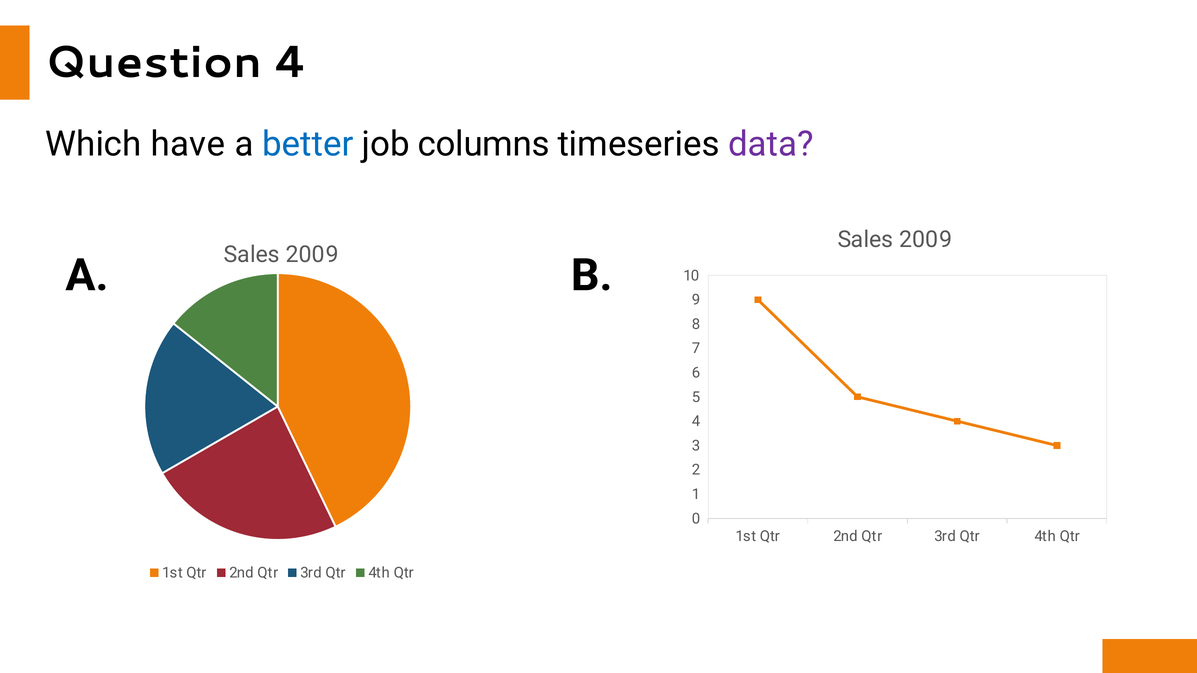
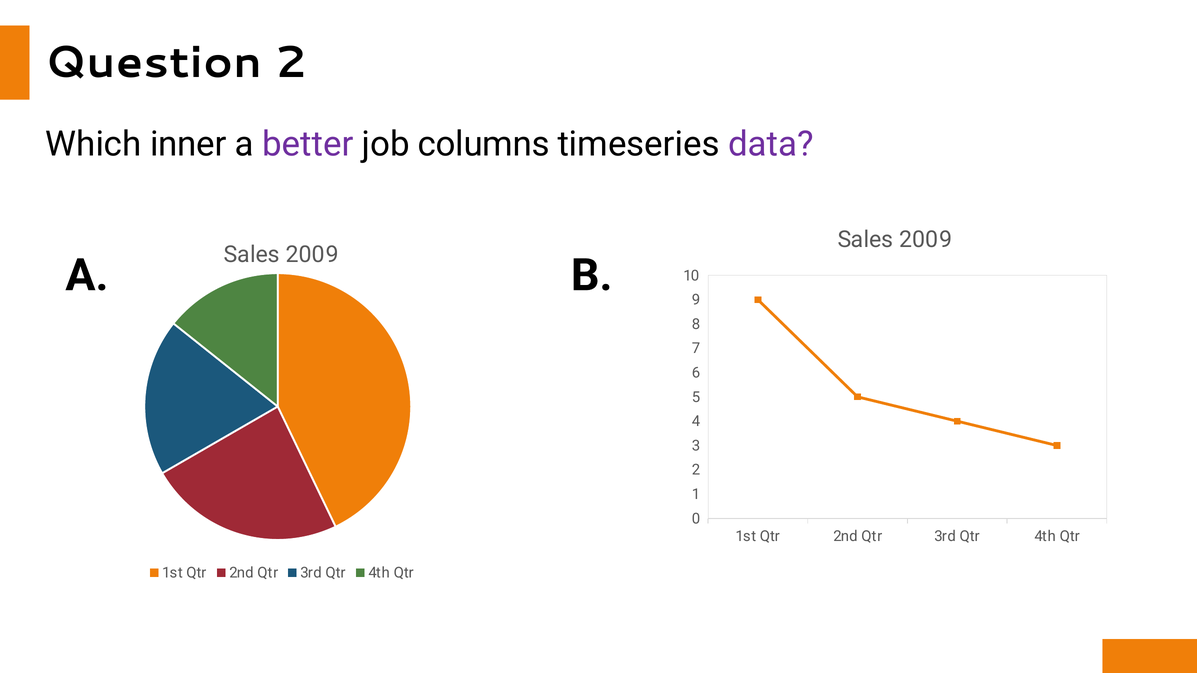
Question 4: 4 -> 2 (291, 62)
have: have -> inner (188, 144)
better colour: blue -> purple (308, 144)
